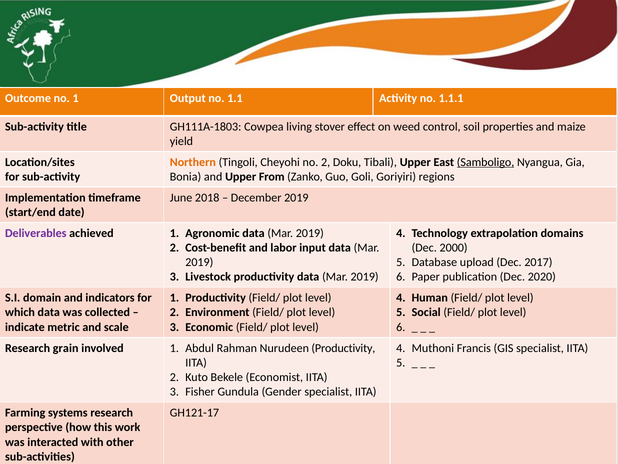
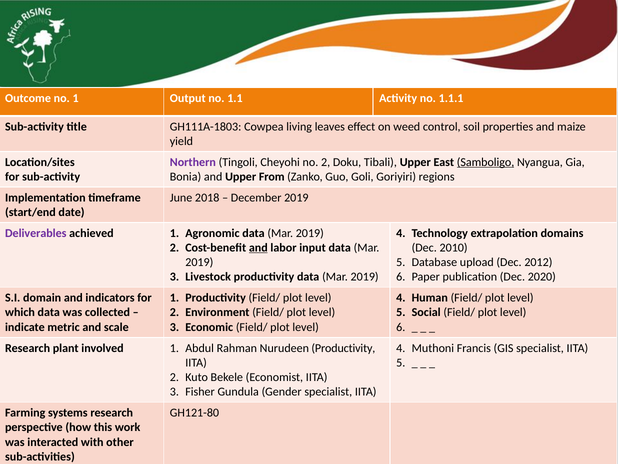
stover: stover -> leaves (330, 126)
Northern colour: orange -> purple (193, 162)
and underline: none -> present (258, 247)
2000: 2000 -> 2010 (454, 247)
2017: 2017 -> 2012 (538, 262)
grain: grain -> plant (66, 348)
GH121-17: GH121-17 -> GH121-80 (194, 412)
